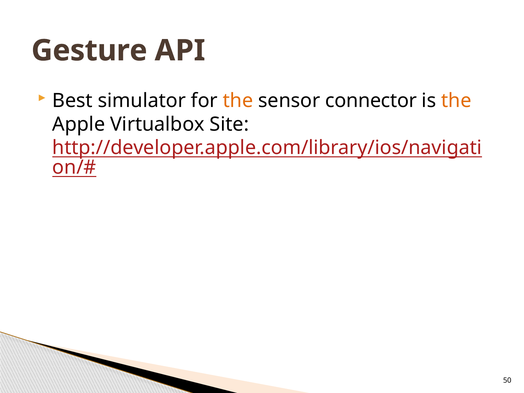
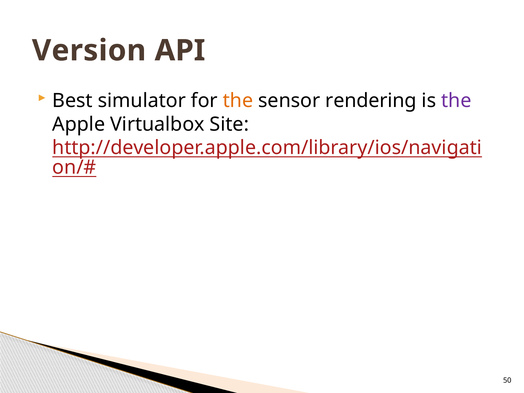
Gesture: Gesture -> Version (89, 51)
connector: connector -> rendering (371, 101)
the colour: orange -> purple (456, 101)
